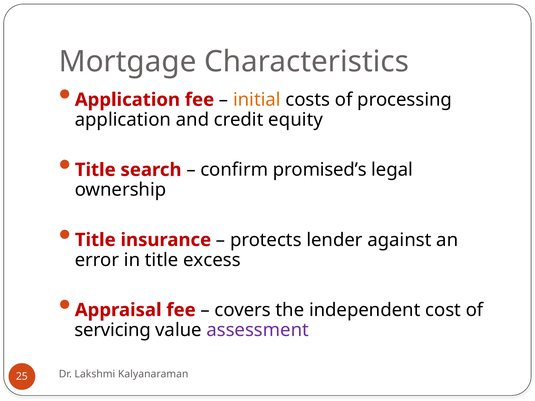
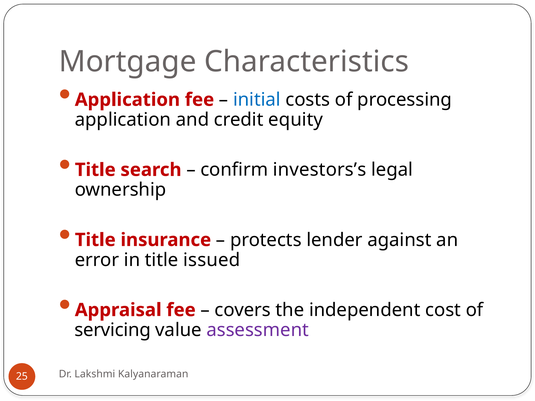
initial colour: orange -> blue (257, 100)
promised’s: promised’s -> investors’s (320, 170)
excess: excess -> issued (212, 260)
